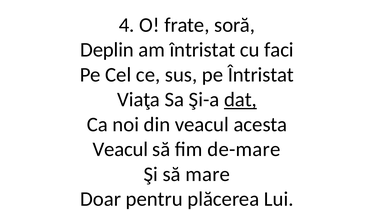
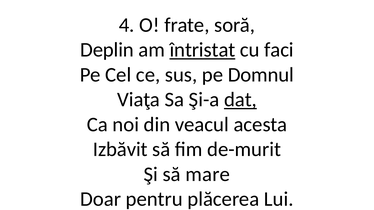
întristat underline: none -> present (202, 50)
pe Întristat: Întristat -> Domnul (261, 75)
Veacul: Veacul -> Izbăvit (120, 150)
de-mare: de-mare -> de-murit (244, 150)
